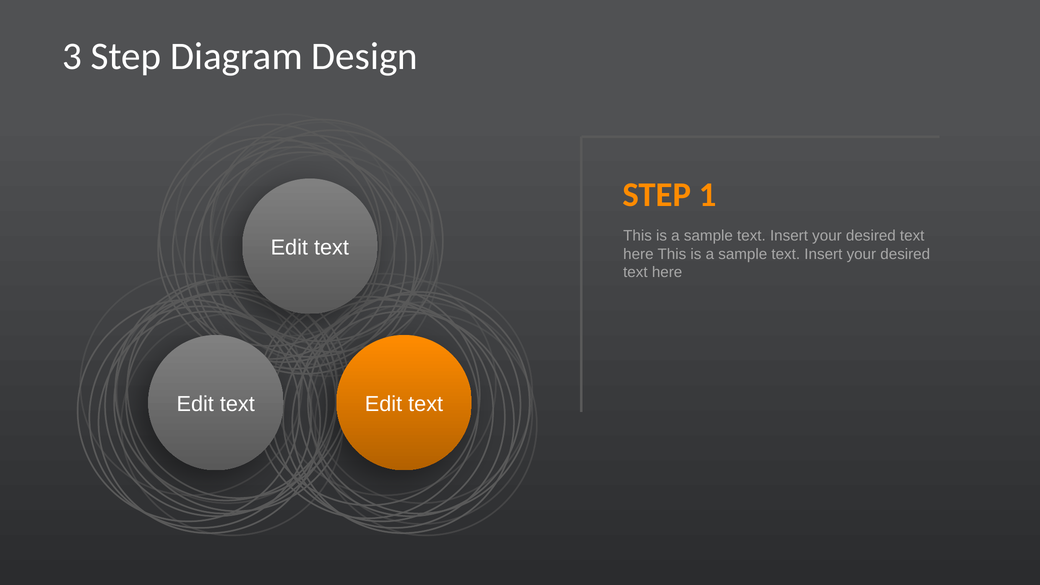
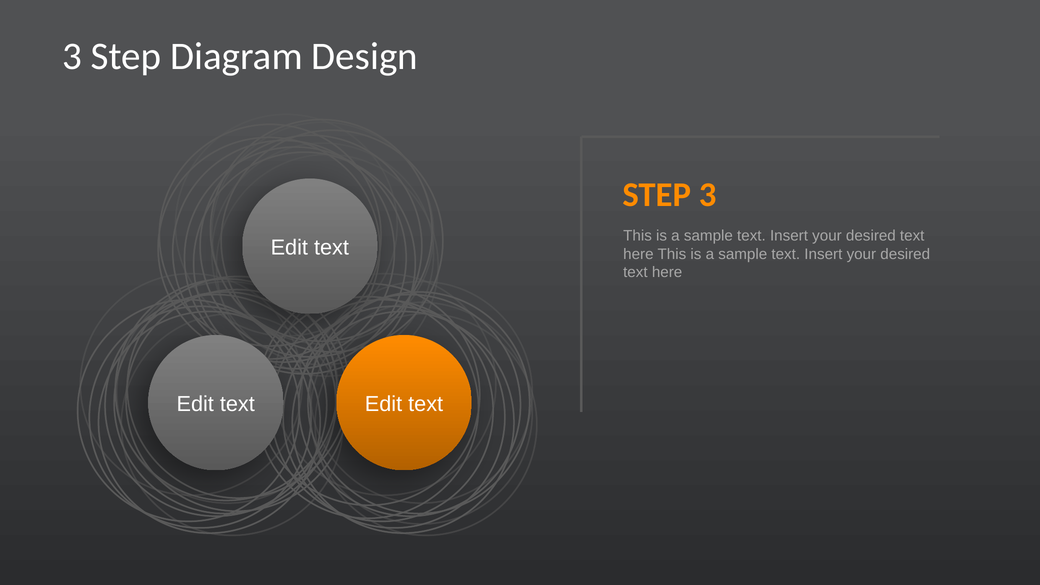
STEP 1: 1 -> 3 (708, 195)
